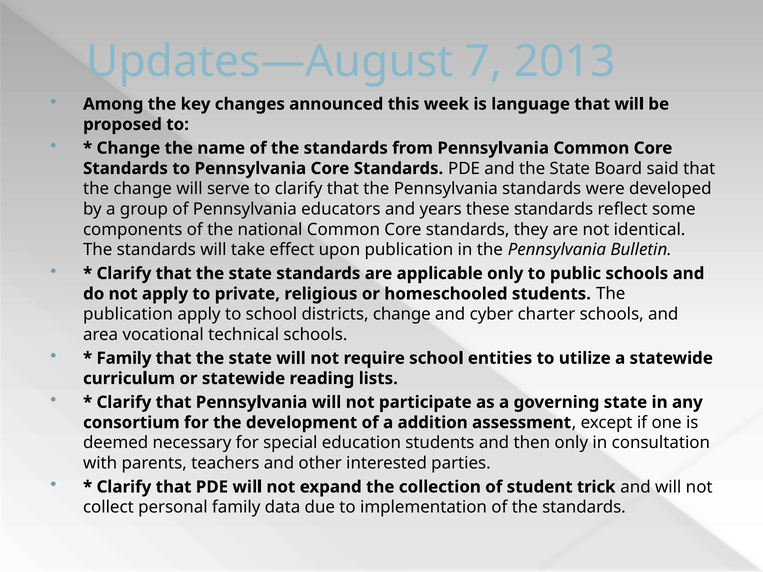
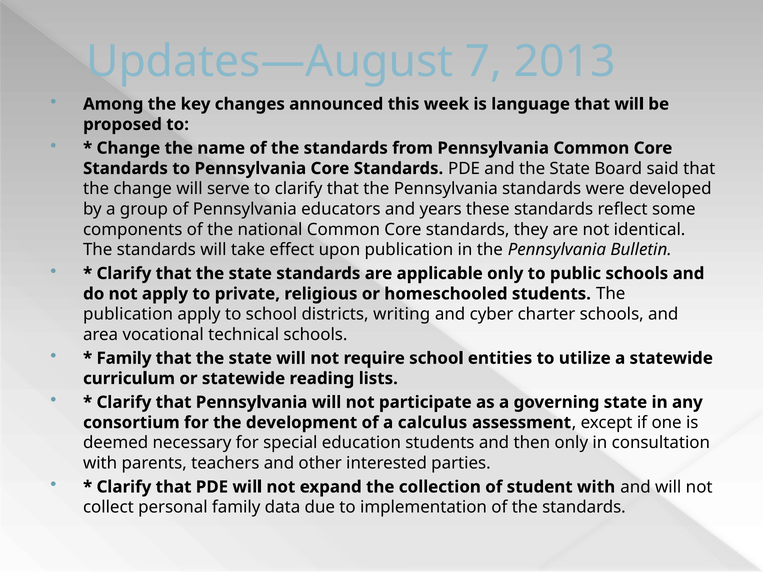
districts change: change -> writing (402, 314)
addition: addition -> calculus (433, 423)
student trick: trick -> with (596, 487)
